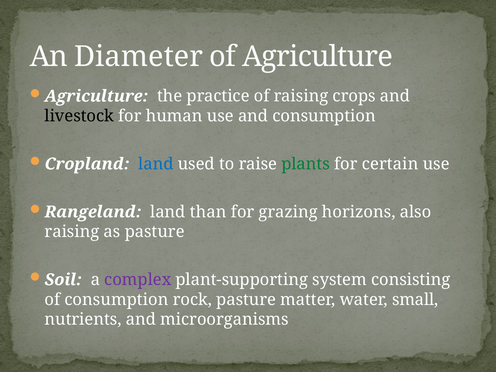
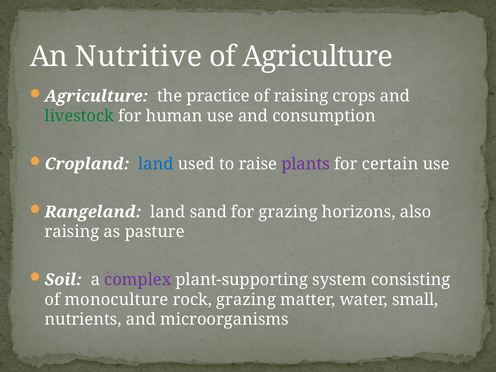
Diameter: Diameter -> Nutritive (138, 57)
livestock colour: black -> green (79, 116)
plants colour: green -> purple (306, 164)
than: than -> sand (208, 212)
of consumption: consumption -> monoculture (116, 300)
rock pasture: pasture -> grazing (246, 300)
